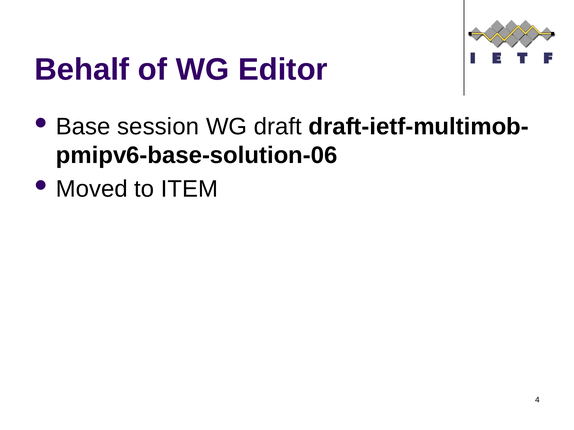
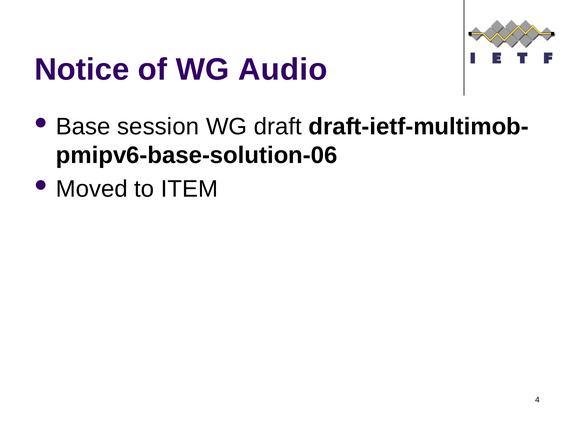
Behalf: Behalf -> Notice (82, 70)
Editor: Editor -> Audio (283, 70)
